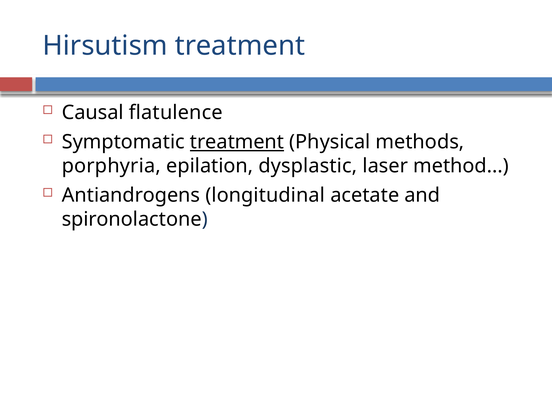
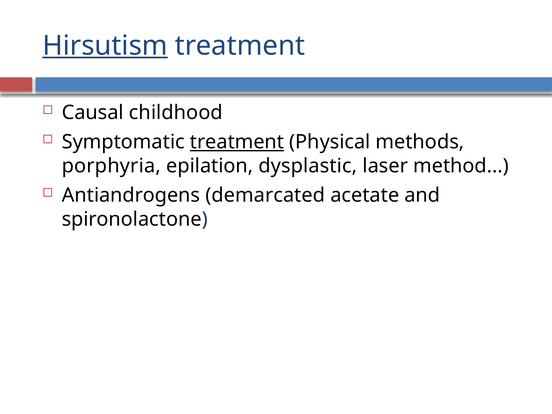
Hirsutism underline: none -> present (105, 46)
flatulence: flatulence -> childhood (176, 113)
longitudinal: longitudinal -> demarcated (265, 195)
